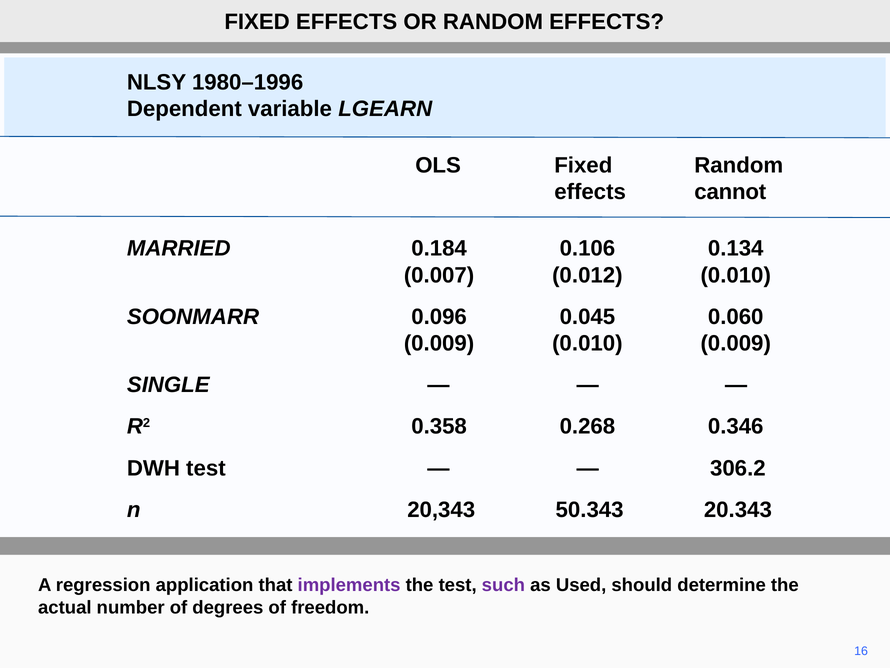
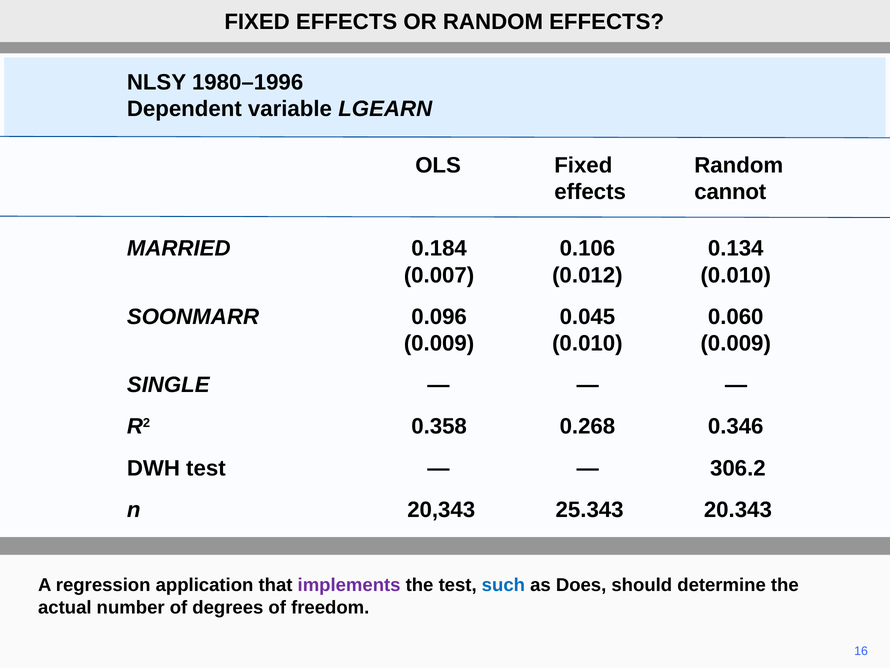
50.343: 50.343 -> 25.343 (590, 509)
such colour: purple -> blue (503, 585)
Used: Used -> Does (581, 585)
